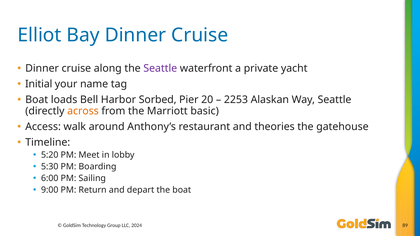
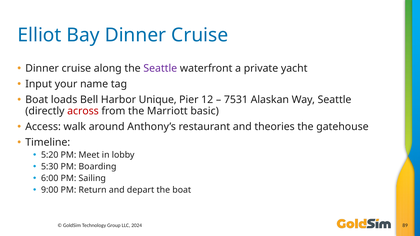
Initial: Initial -> Input (39, 84)
Sorbed: Sorbed -> Unique (158, 100)
20: 20 -> 12 (207, 100)
2253: 2253 -> 7531 (236, 100)
across colour: orange -> red (83, 111)
